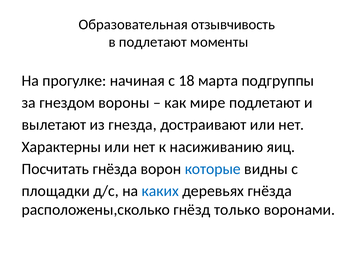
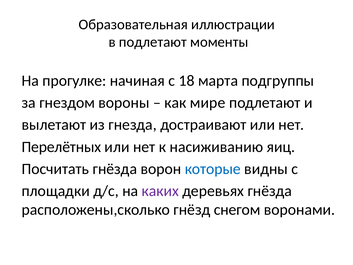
отзывчивость: отзывчивость -> иллюстрации (233, 24)
Характерны: Характерны -> Перелётных (61, 147)
каких colour: blue -> purple (160, 191)
только: только -> снегом (237, 209)
